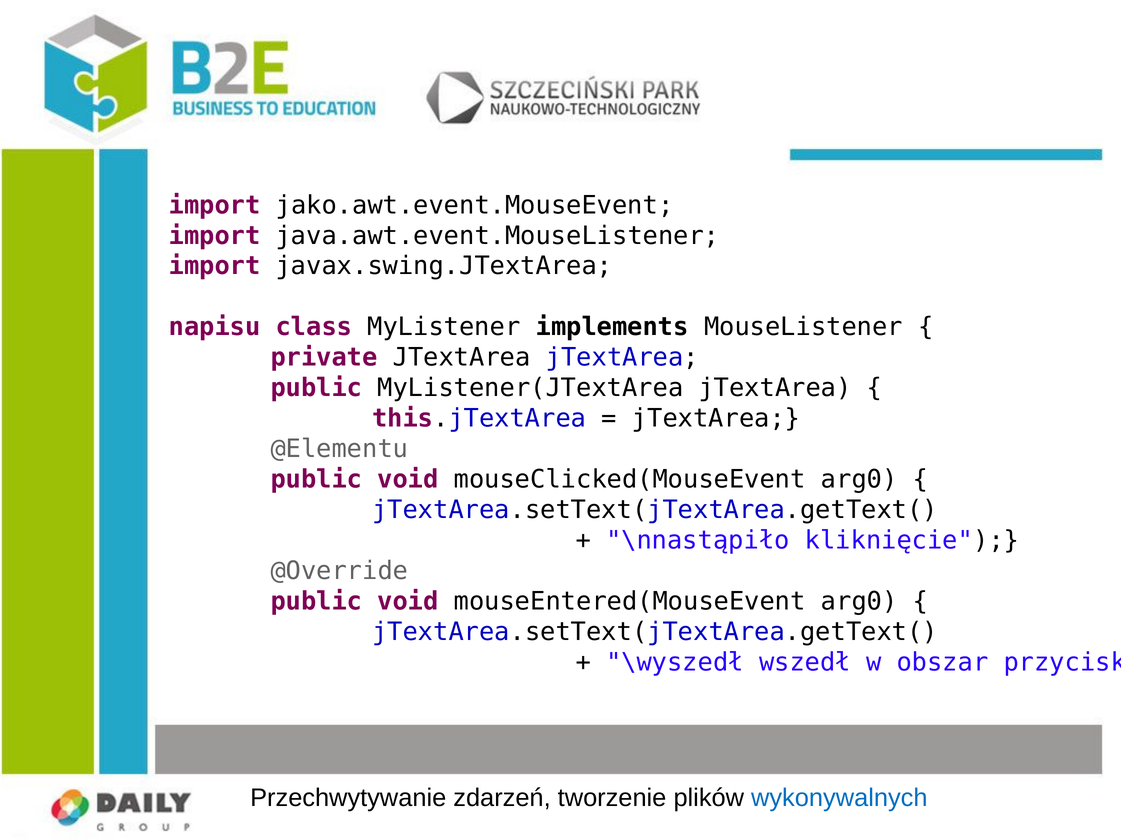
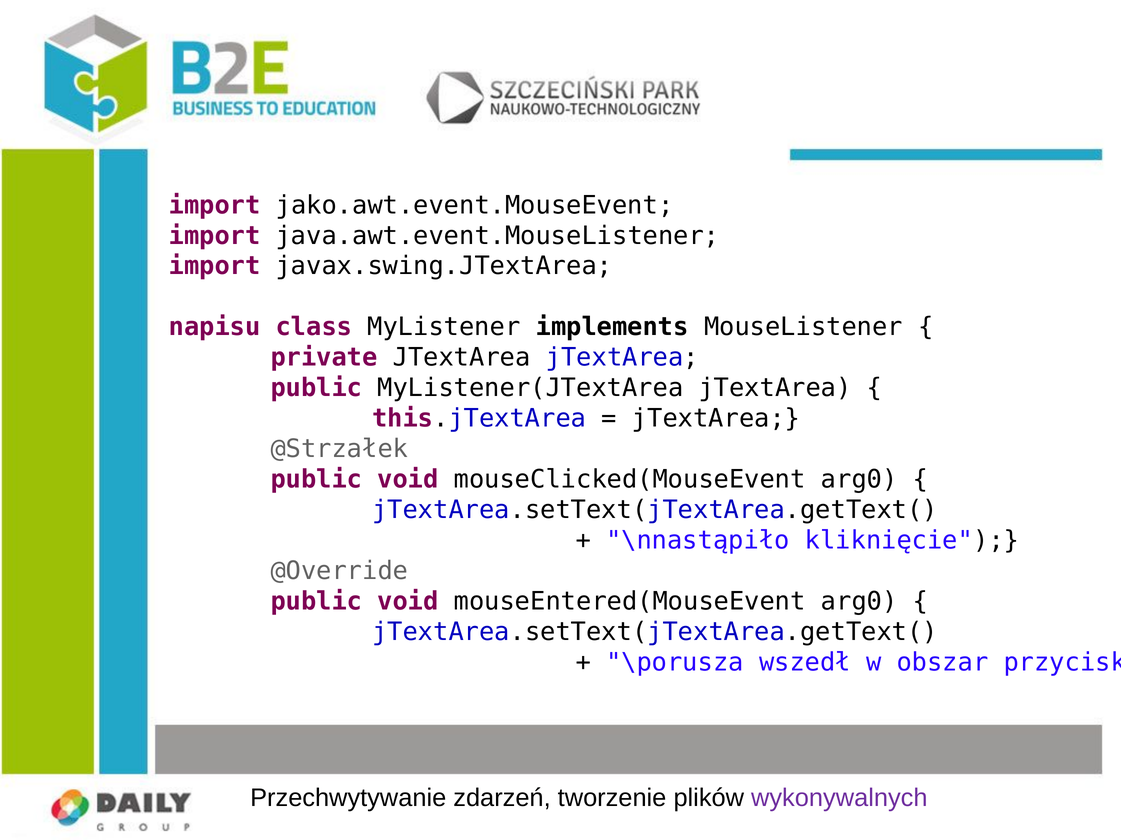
@Elementu: @Elementu -> @Strzałek (339, 449)
\wyszedł: \wyszedł -> \porusza (675, 663)
wykonywalnych colour: blue -> purple (839, 799)
